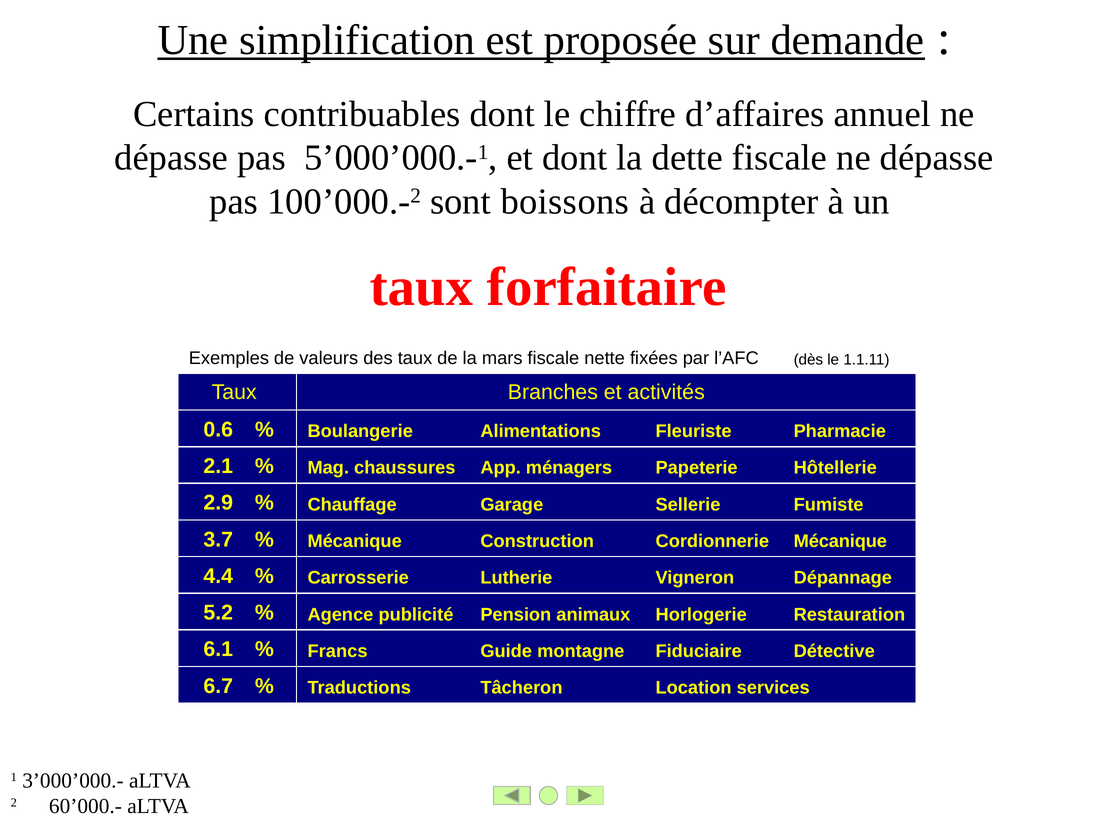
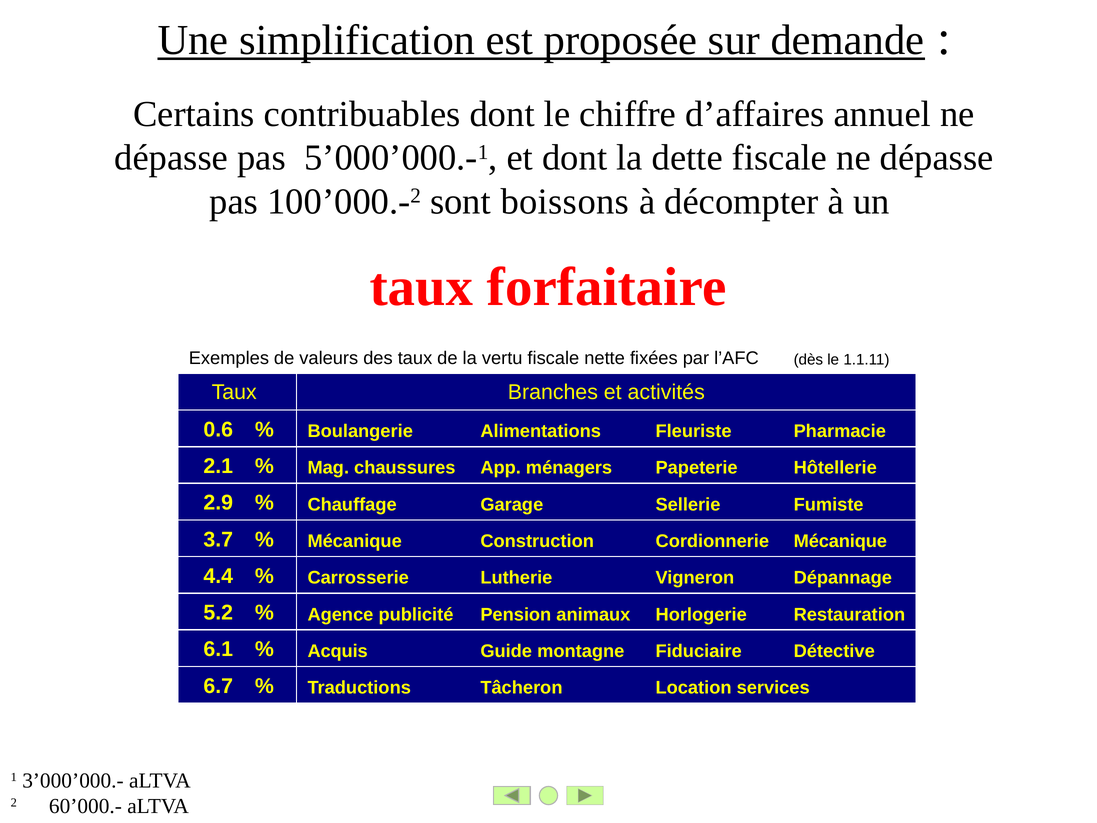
mars: mars -> vertu (502, 358)
Francs: Francs -> Acquis (338, 651)
